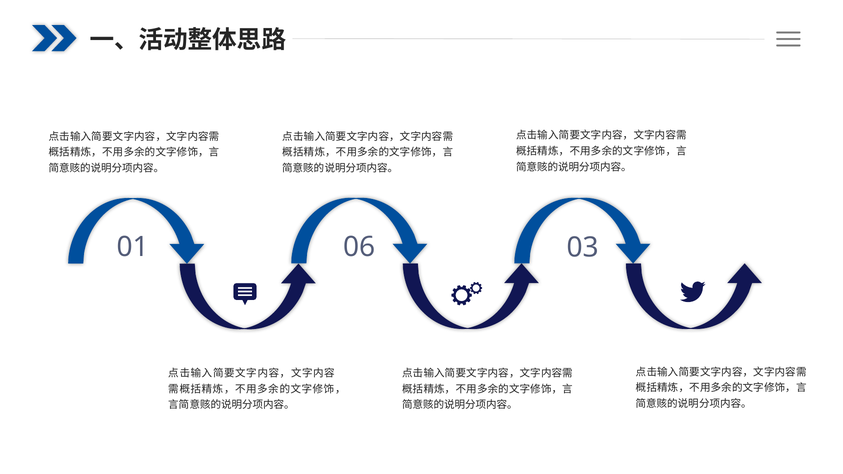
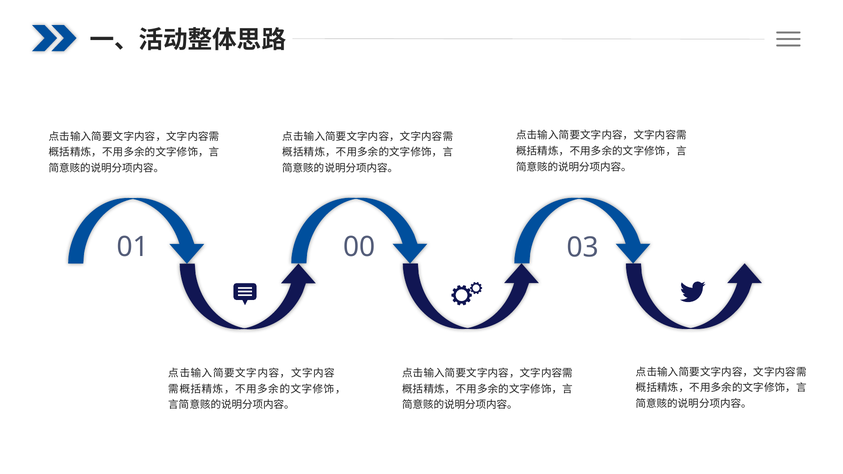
06: 06 -> 00 (359, 247)
